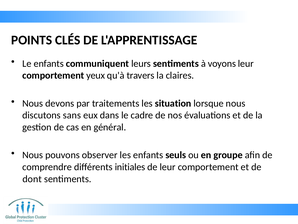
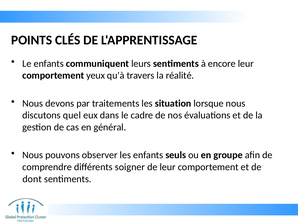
voyons: voyons -> encore (222, 63)
claires: claires -> réalité (180, 75)
sans: sans -> quel (72, 115)
initiales: initiales -> soigner (130, 167)
